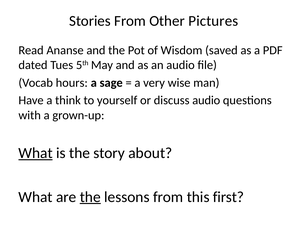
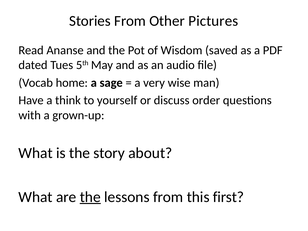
hours: hours -> home (72, 83)
discuss audio: audio -> order (206, 100)
What underline: present -> none (36, 153)
